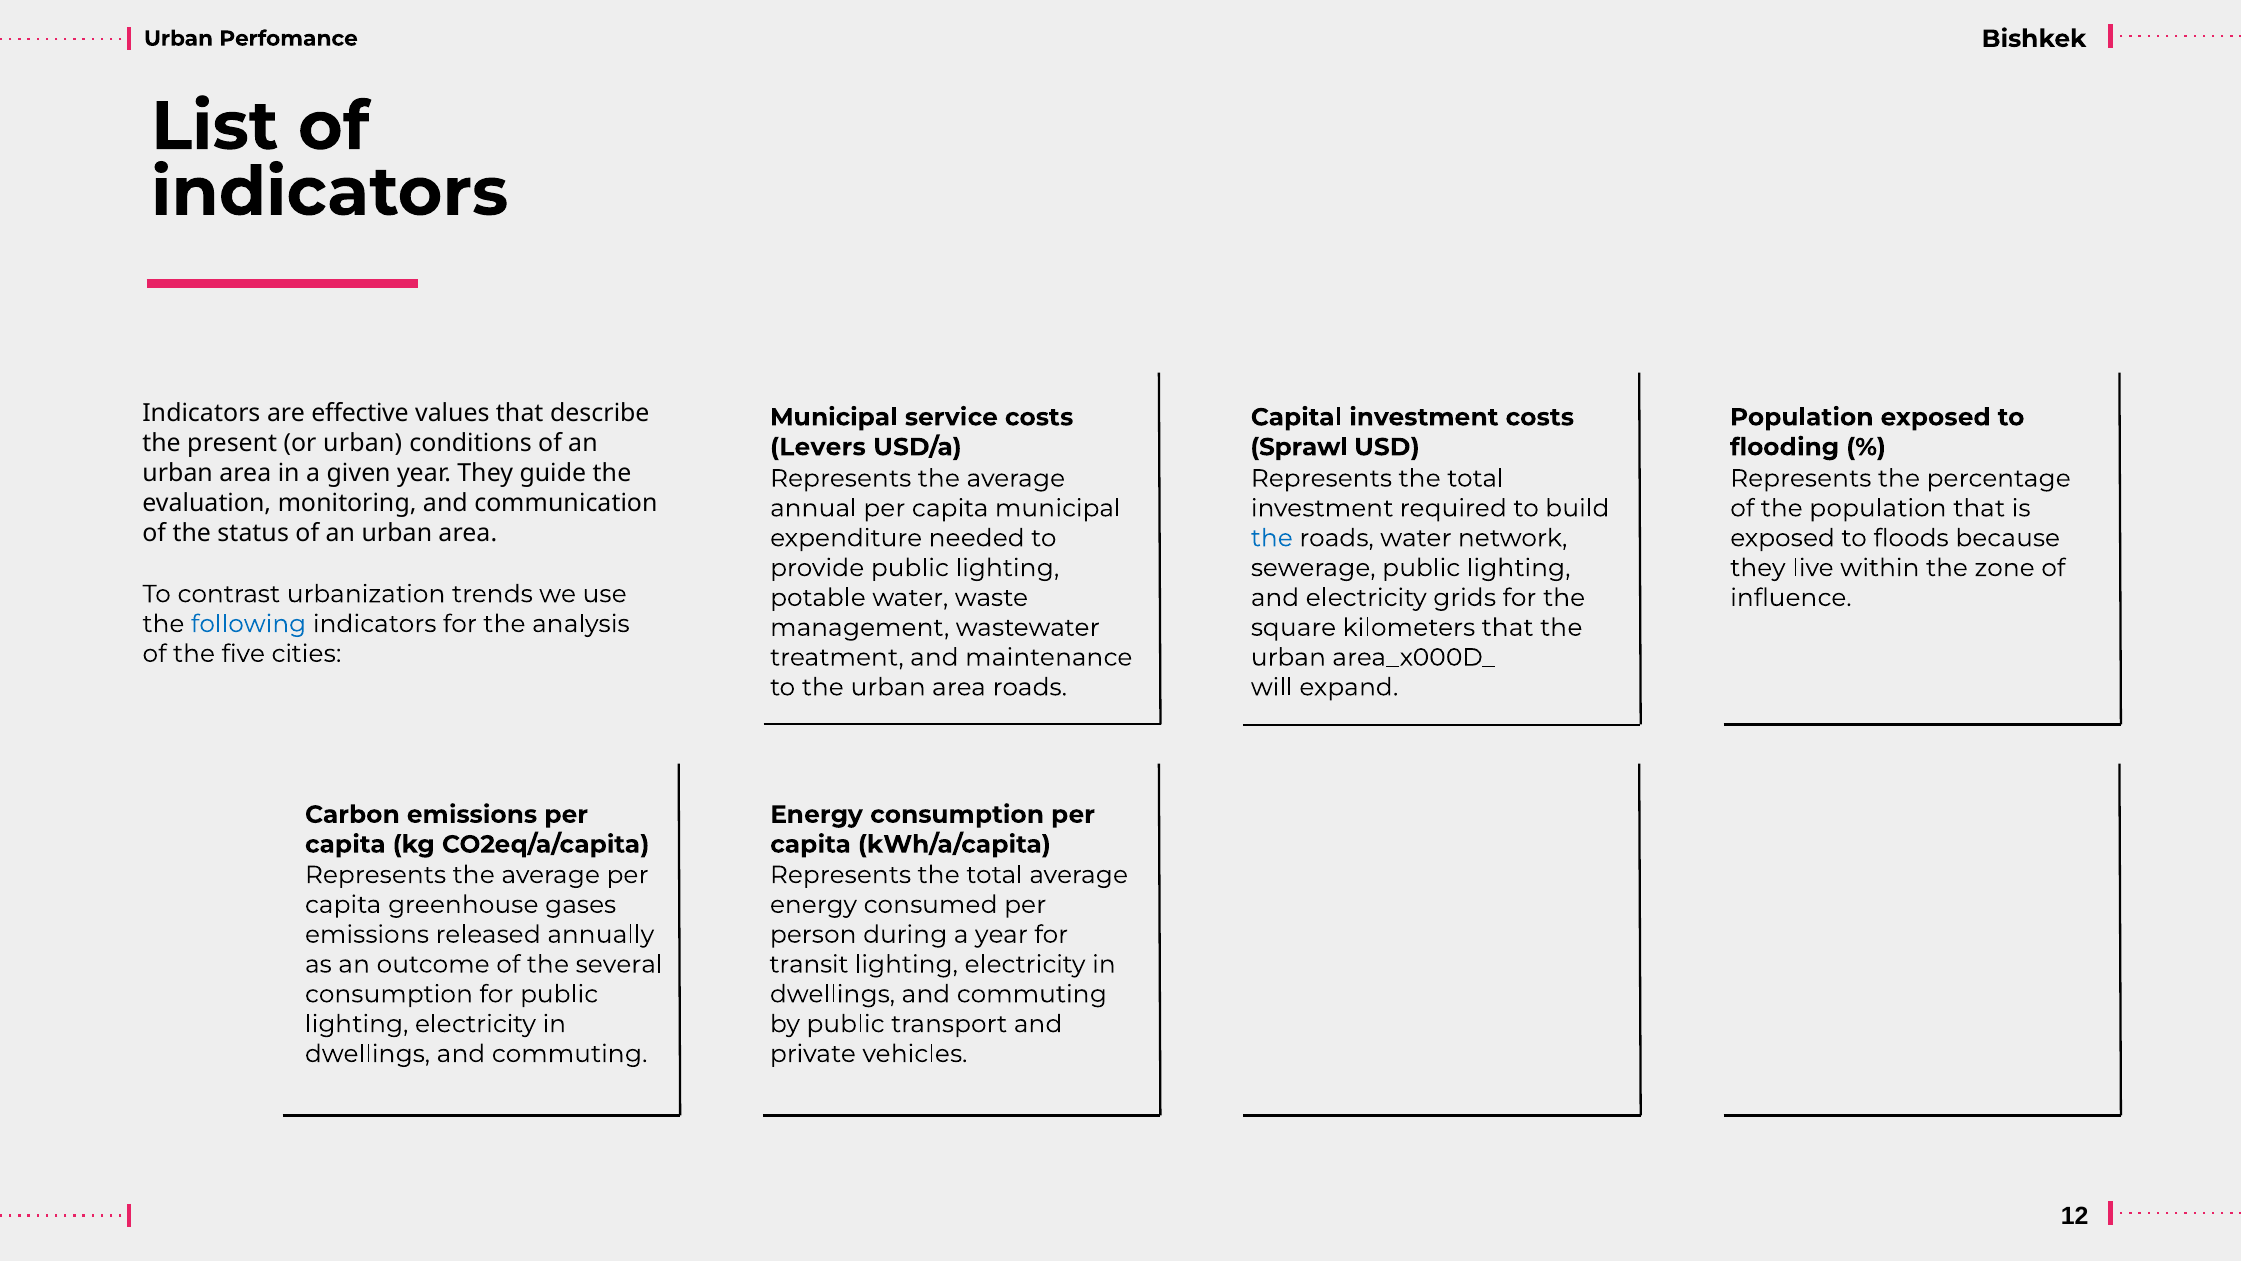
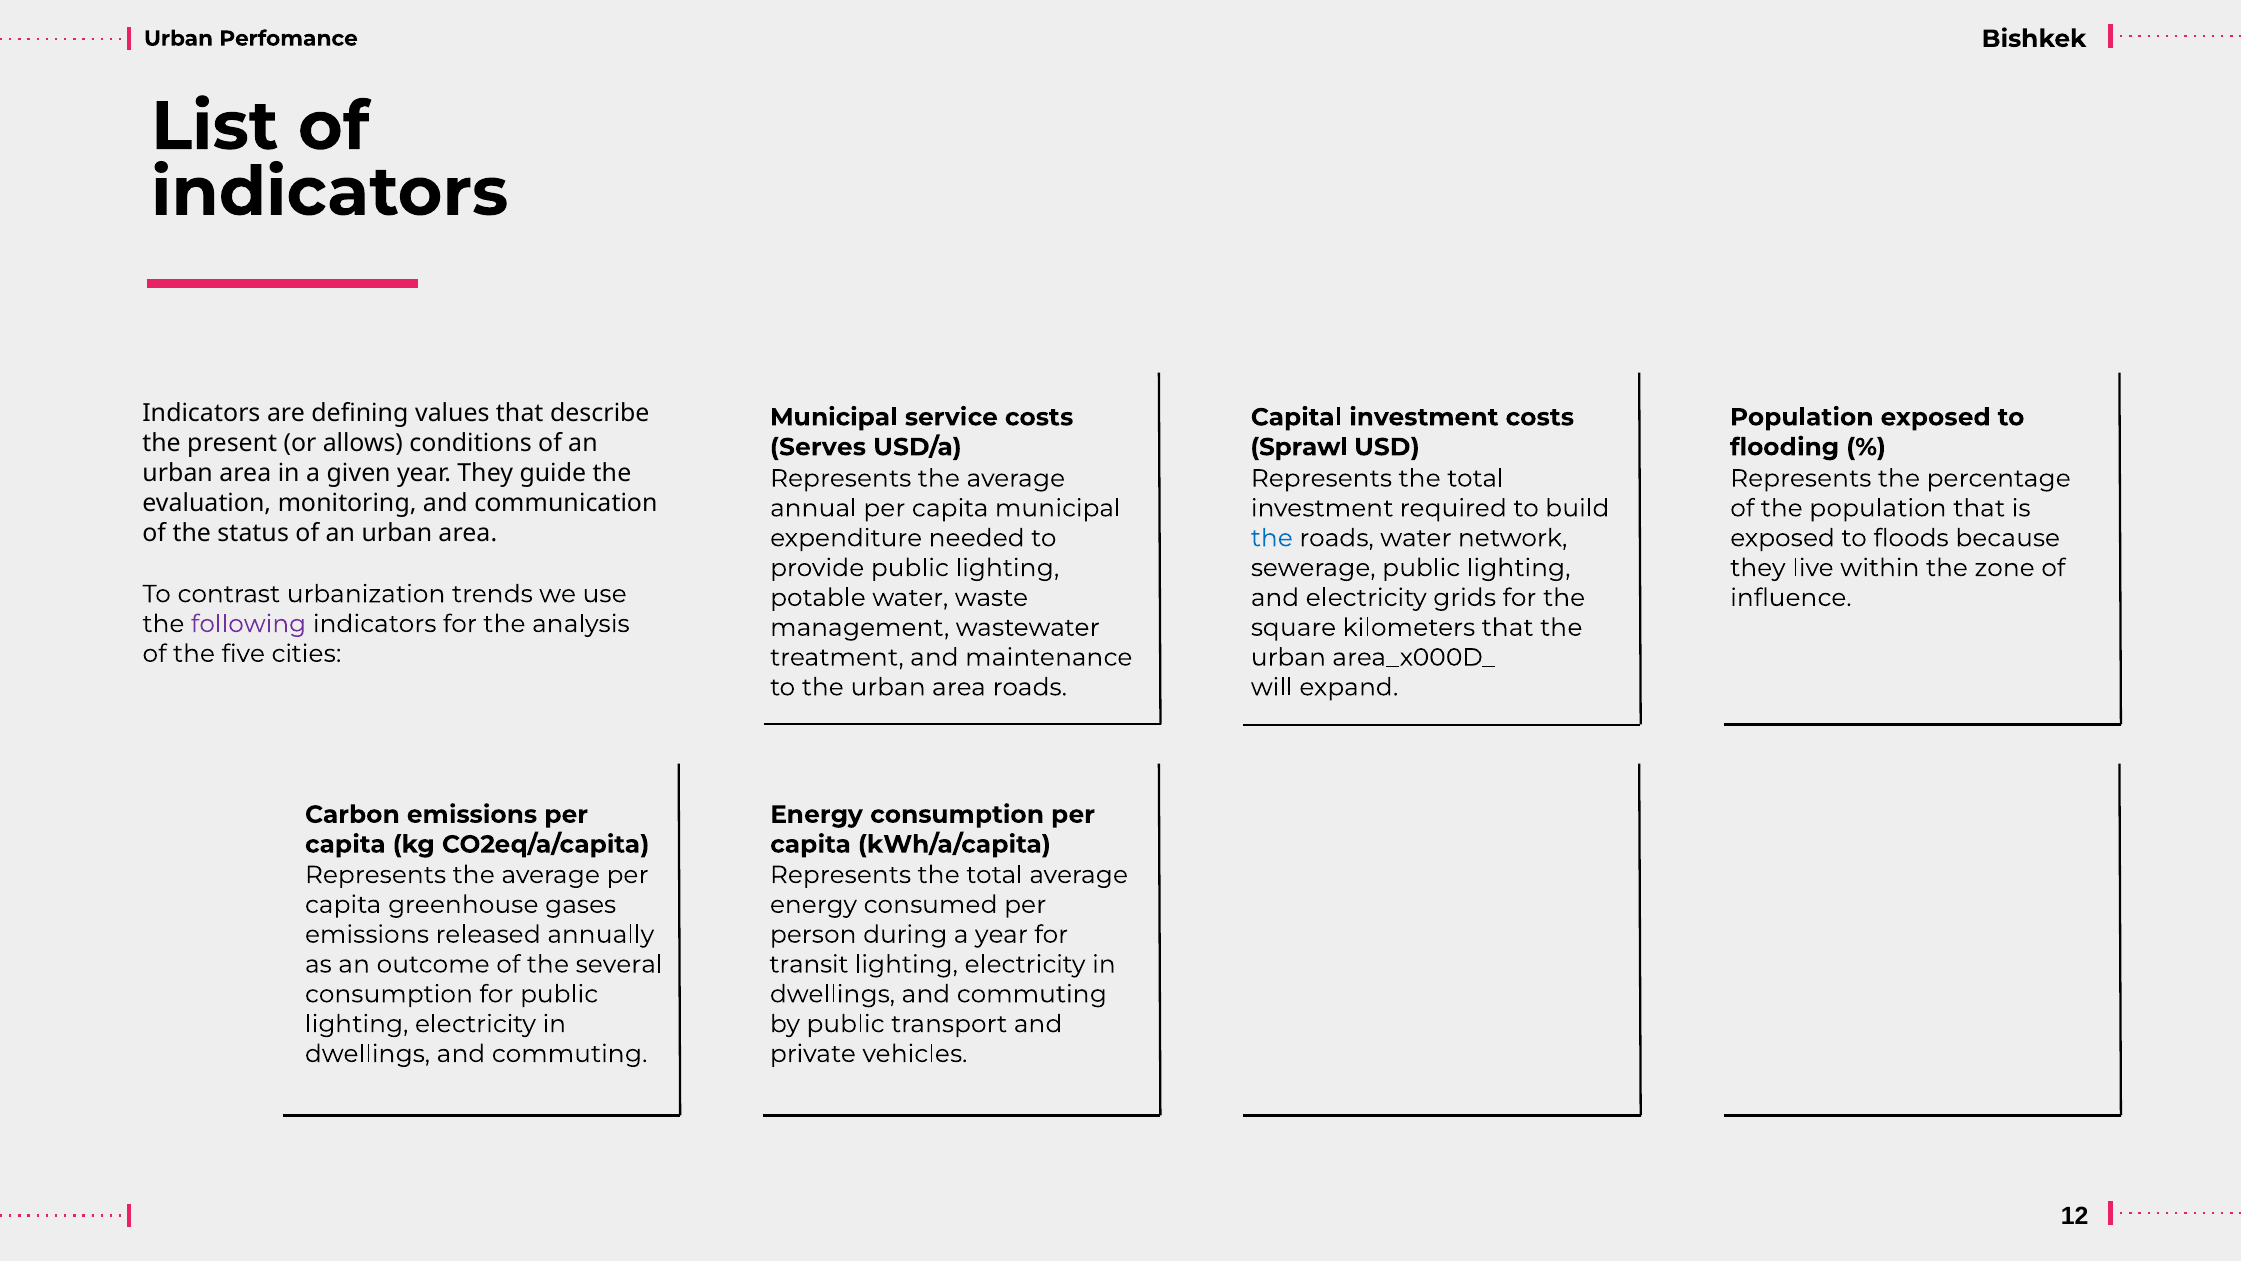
effective: effective -> defining (360, 414)
or urban: urban -> allows (363, 443)
Levers: Levers -> Serves (818, 447)
following colour: blue -> purple (249, 624)
